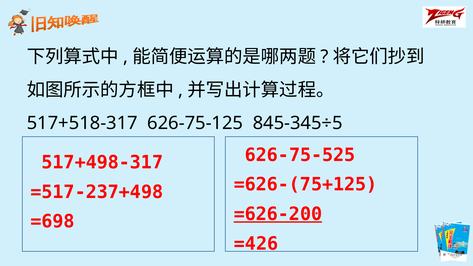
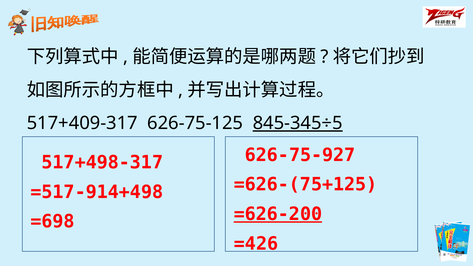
517+518-317: 517+518-317 -> 517+409-317 (82, 123)
845-345÷5 underline: none -> present (298, 123)
626-75-525: 626-75-525 -> 626-75-927 (300, 155)
=517-237+498: =517-237+498 -> =517-914+498 (97, 192)
